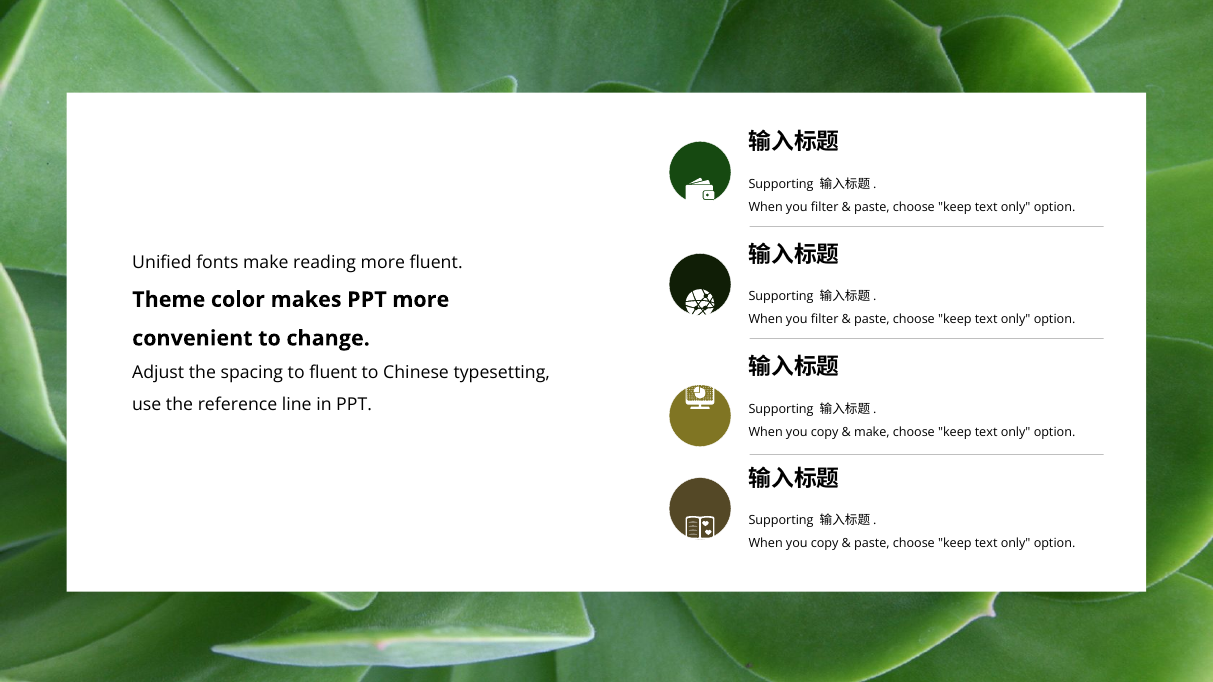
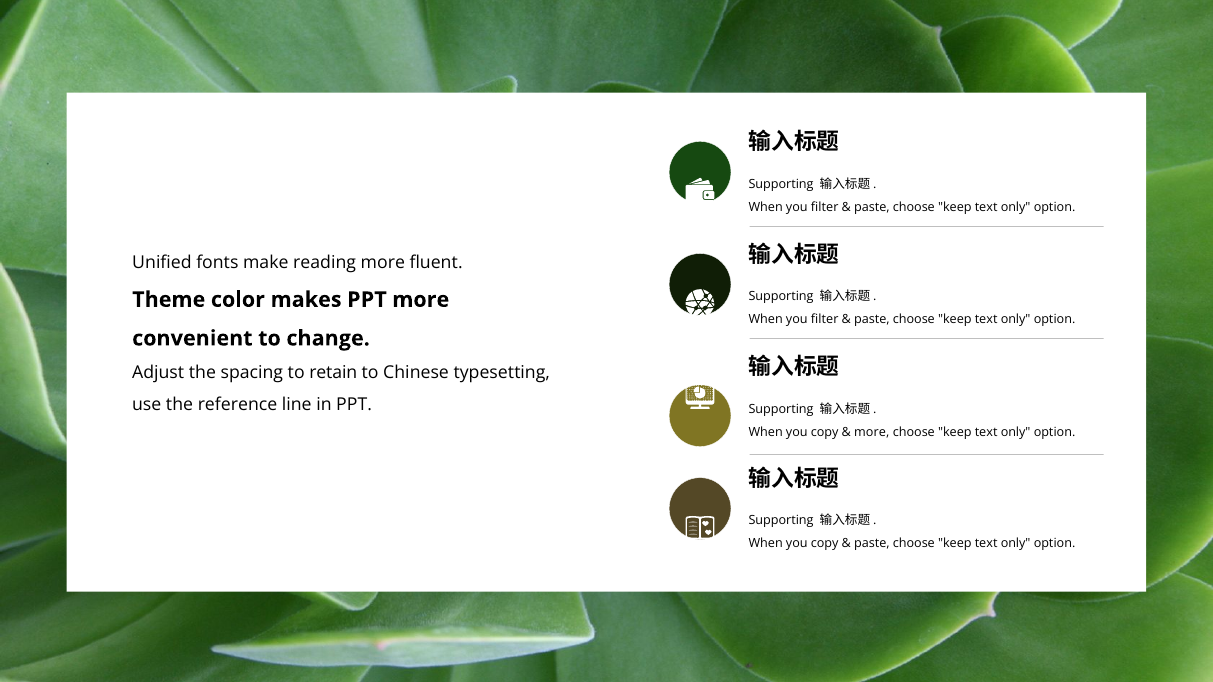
to fluent: fluent -> retain (333, 372)
make: make -> more (872, 432)
